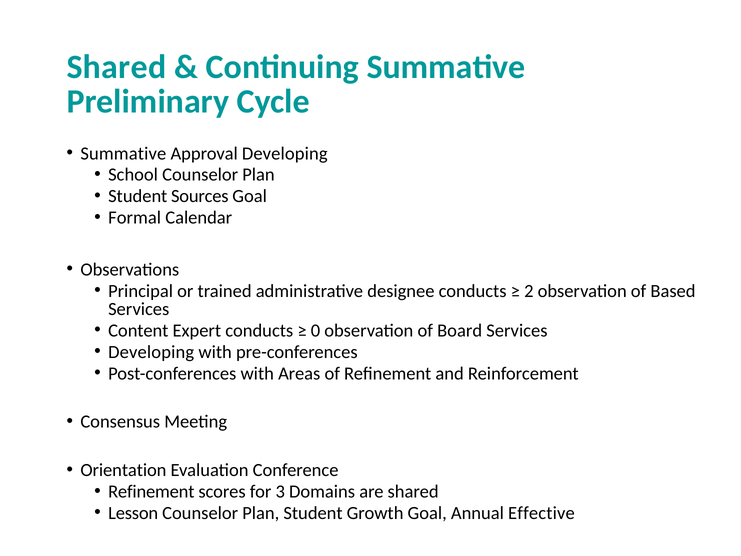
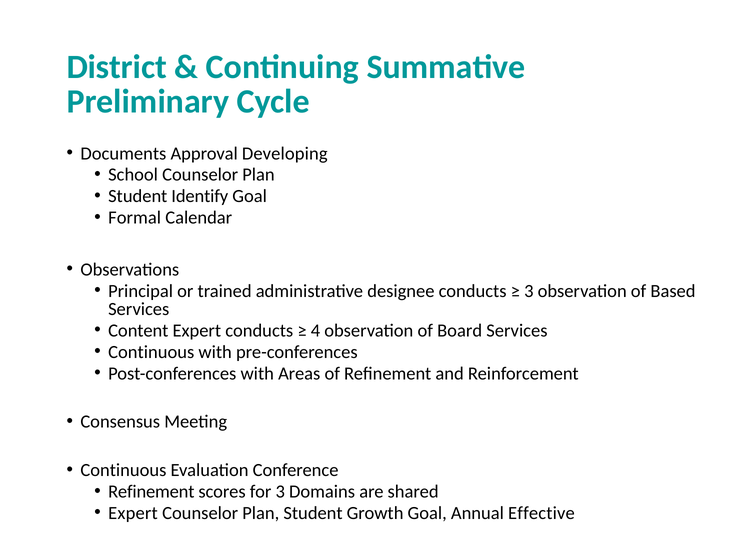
Shared: Shared -> District (117, 67)
Summative: Summative -> Documents (123, 153)
Sources: Sources -> Identify (200, 196)
2: 2 -> 3 (529, 291)
0: 0 -> 4 (316, 330)
Developing: Developing -> Continuous (151, 352)
Orientation: Orientation -> Continuous (123, 470)
Lesson: Lesson -> Expert (133, 513)
